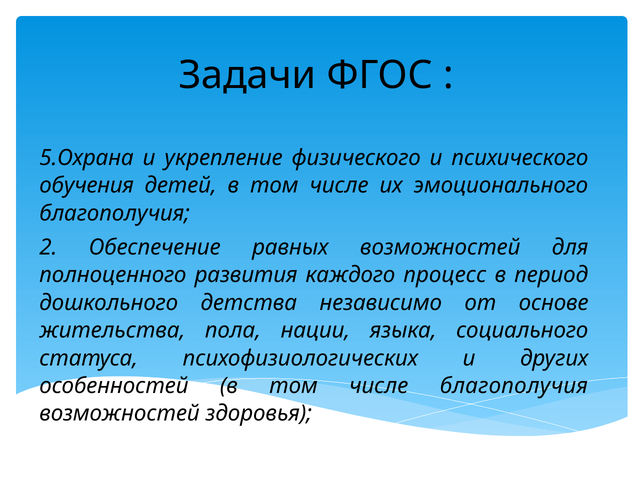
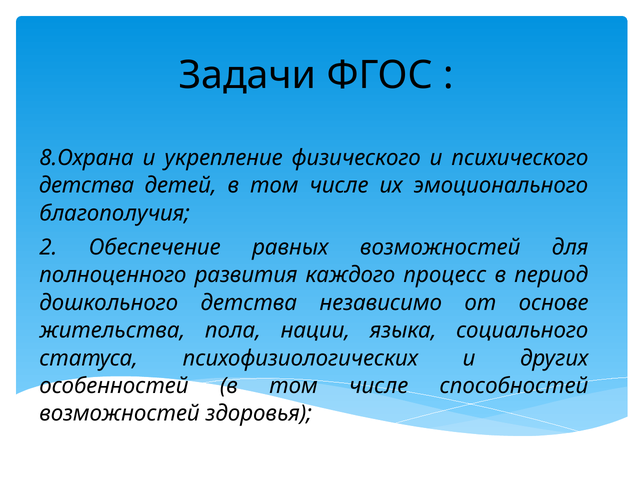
5.Охрана: 5.Охрана -> 8.Охрана (87, 158)
обучения: обучения -> детства (87, 186)
числе благополучия: благополучия -> способностей (514, 386)
